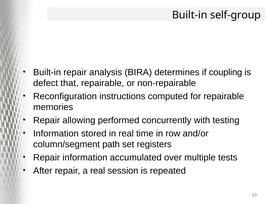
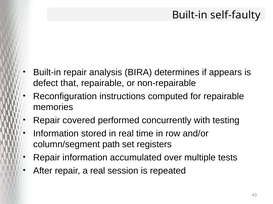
self-group: self-group -> self-faulty (235, 15)
coupling: coupling -> appears (225, 72)
allowing: allowing -> covered (79, 121)
